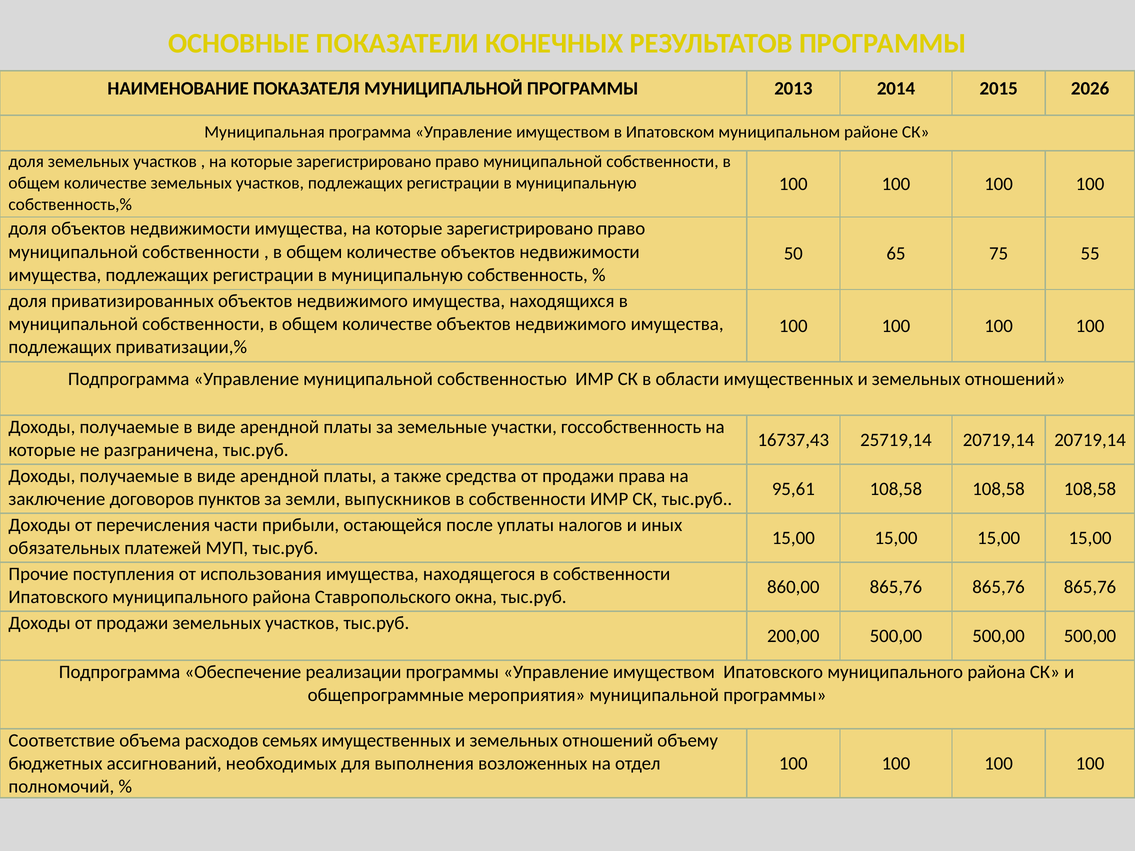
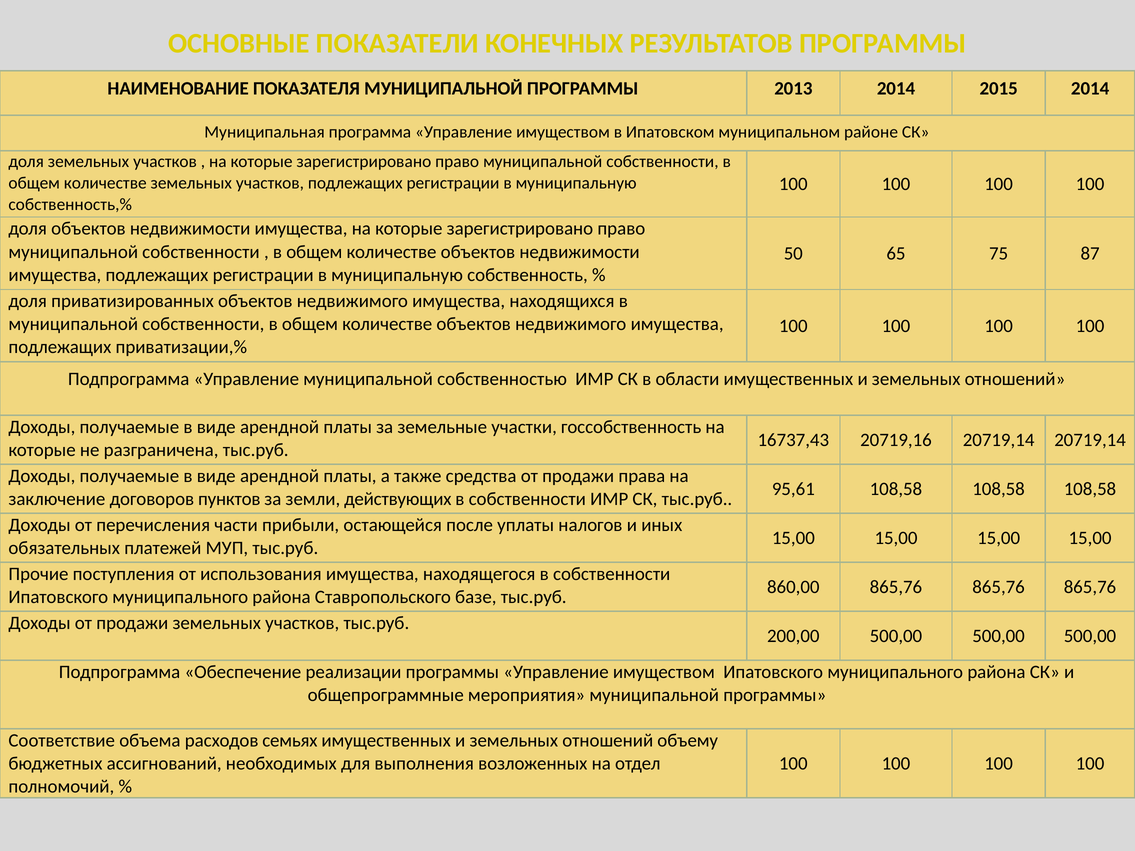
2015 2026: 2026 -> 2014 (1090, 88)
55: 55 -> 87 (1090, 253)
25719,14: 25719,14 -> 20719,16 (896, 440)
выпускников: выпускников -> действующих (398, 499)
окна: окна -> базе (476, 597)
